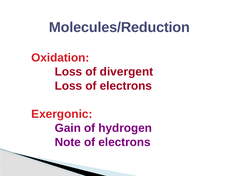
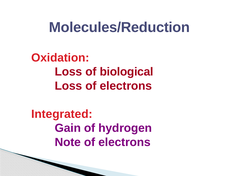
divergent: divergent -> biological (127, 72)
Exergonic: Exergonic -> Integrated (62, 114)
